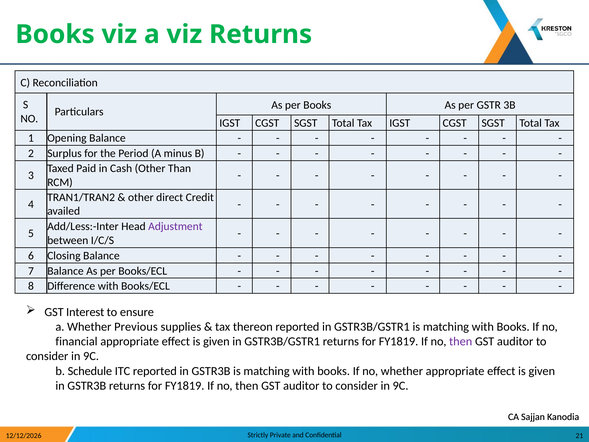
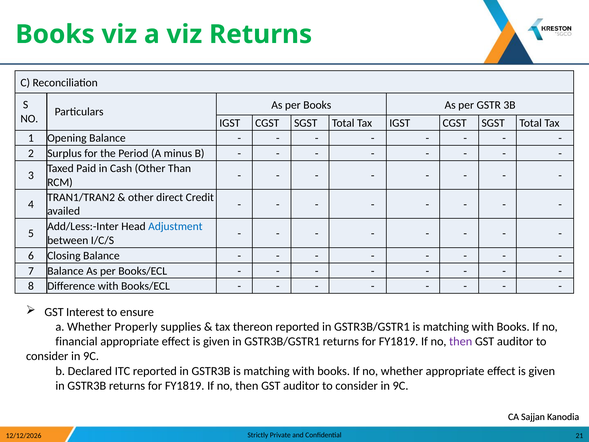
Adjustment colour: purple -> blue (175, 226)
Previous: Previous -> Properly (136, 327)
Schedule: Schedule -> Declared (90, 371)
